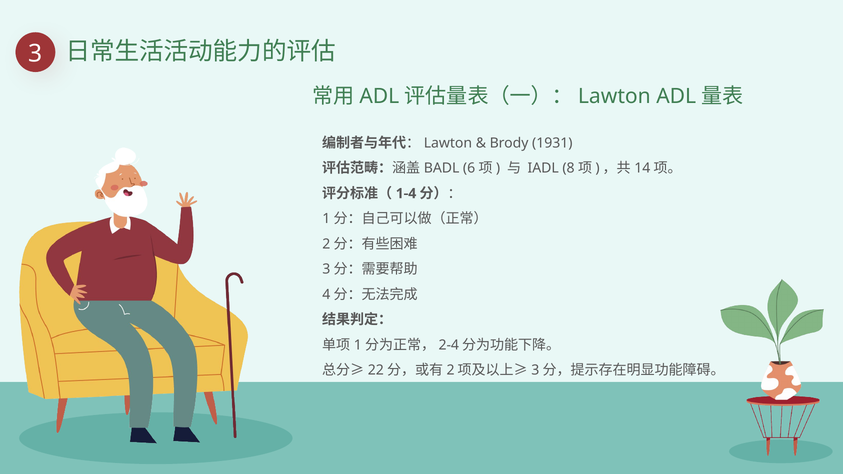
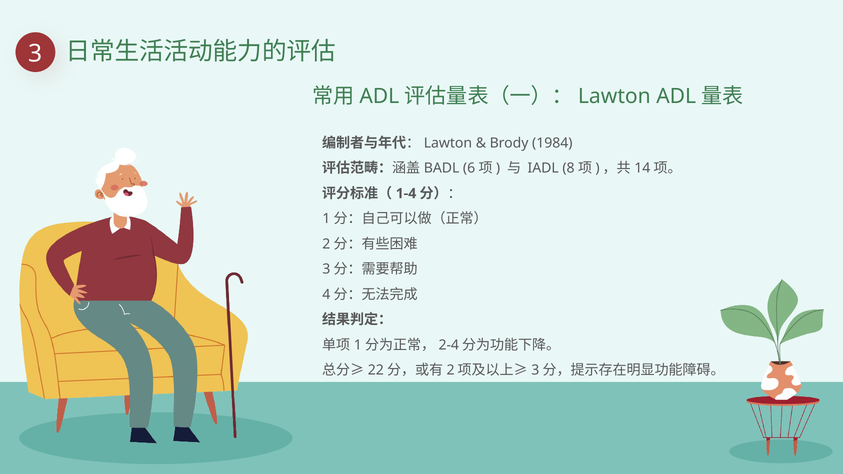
1931: 1931 -> 1984 (552, 143)
